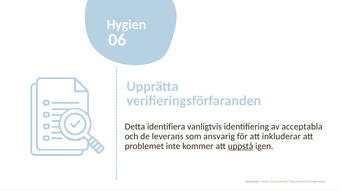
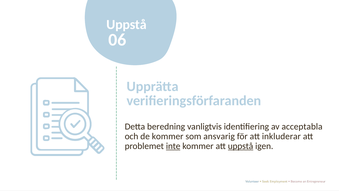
Hygien: Hygien -> Uppstå (127, 24)
identifiera: identifiera -> beredning (166, 126)
de leverans: leverans -> kommer (168, 136)
inte underline: none -> present (173, 146)
